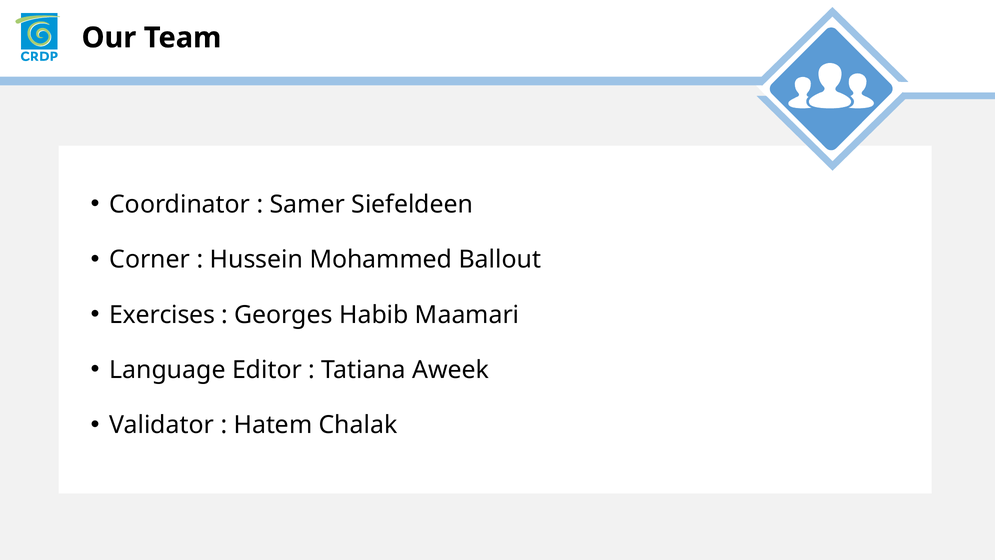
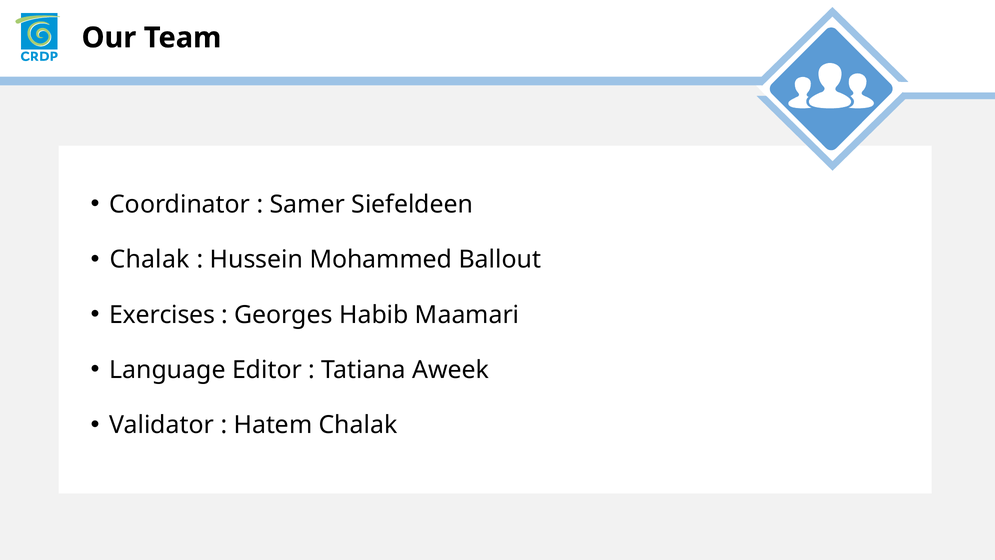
Corner: Corner -> Chalak (150, 260)
